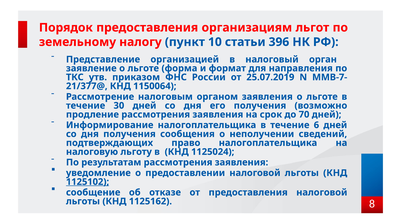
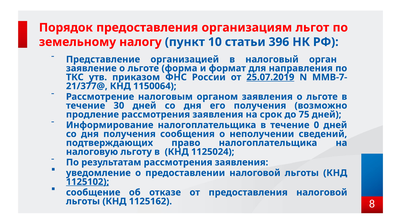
25.07.2019 underline: none -> present (270, 77)
70: 70 -> 75 (304, 115)
6: 6 -> 0 (316, 125)
